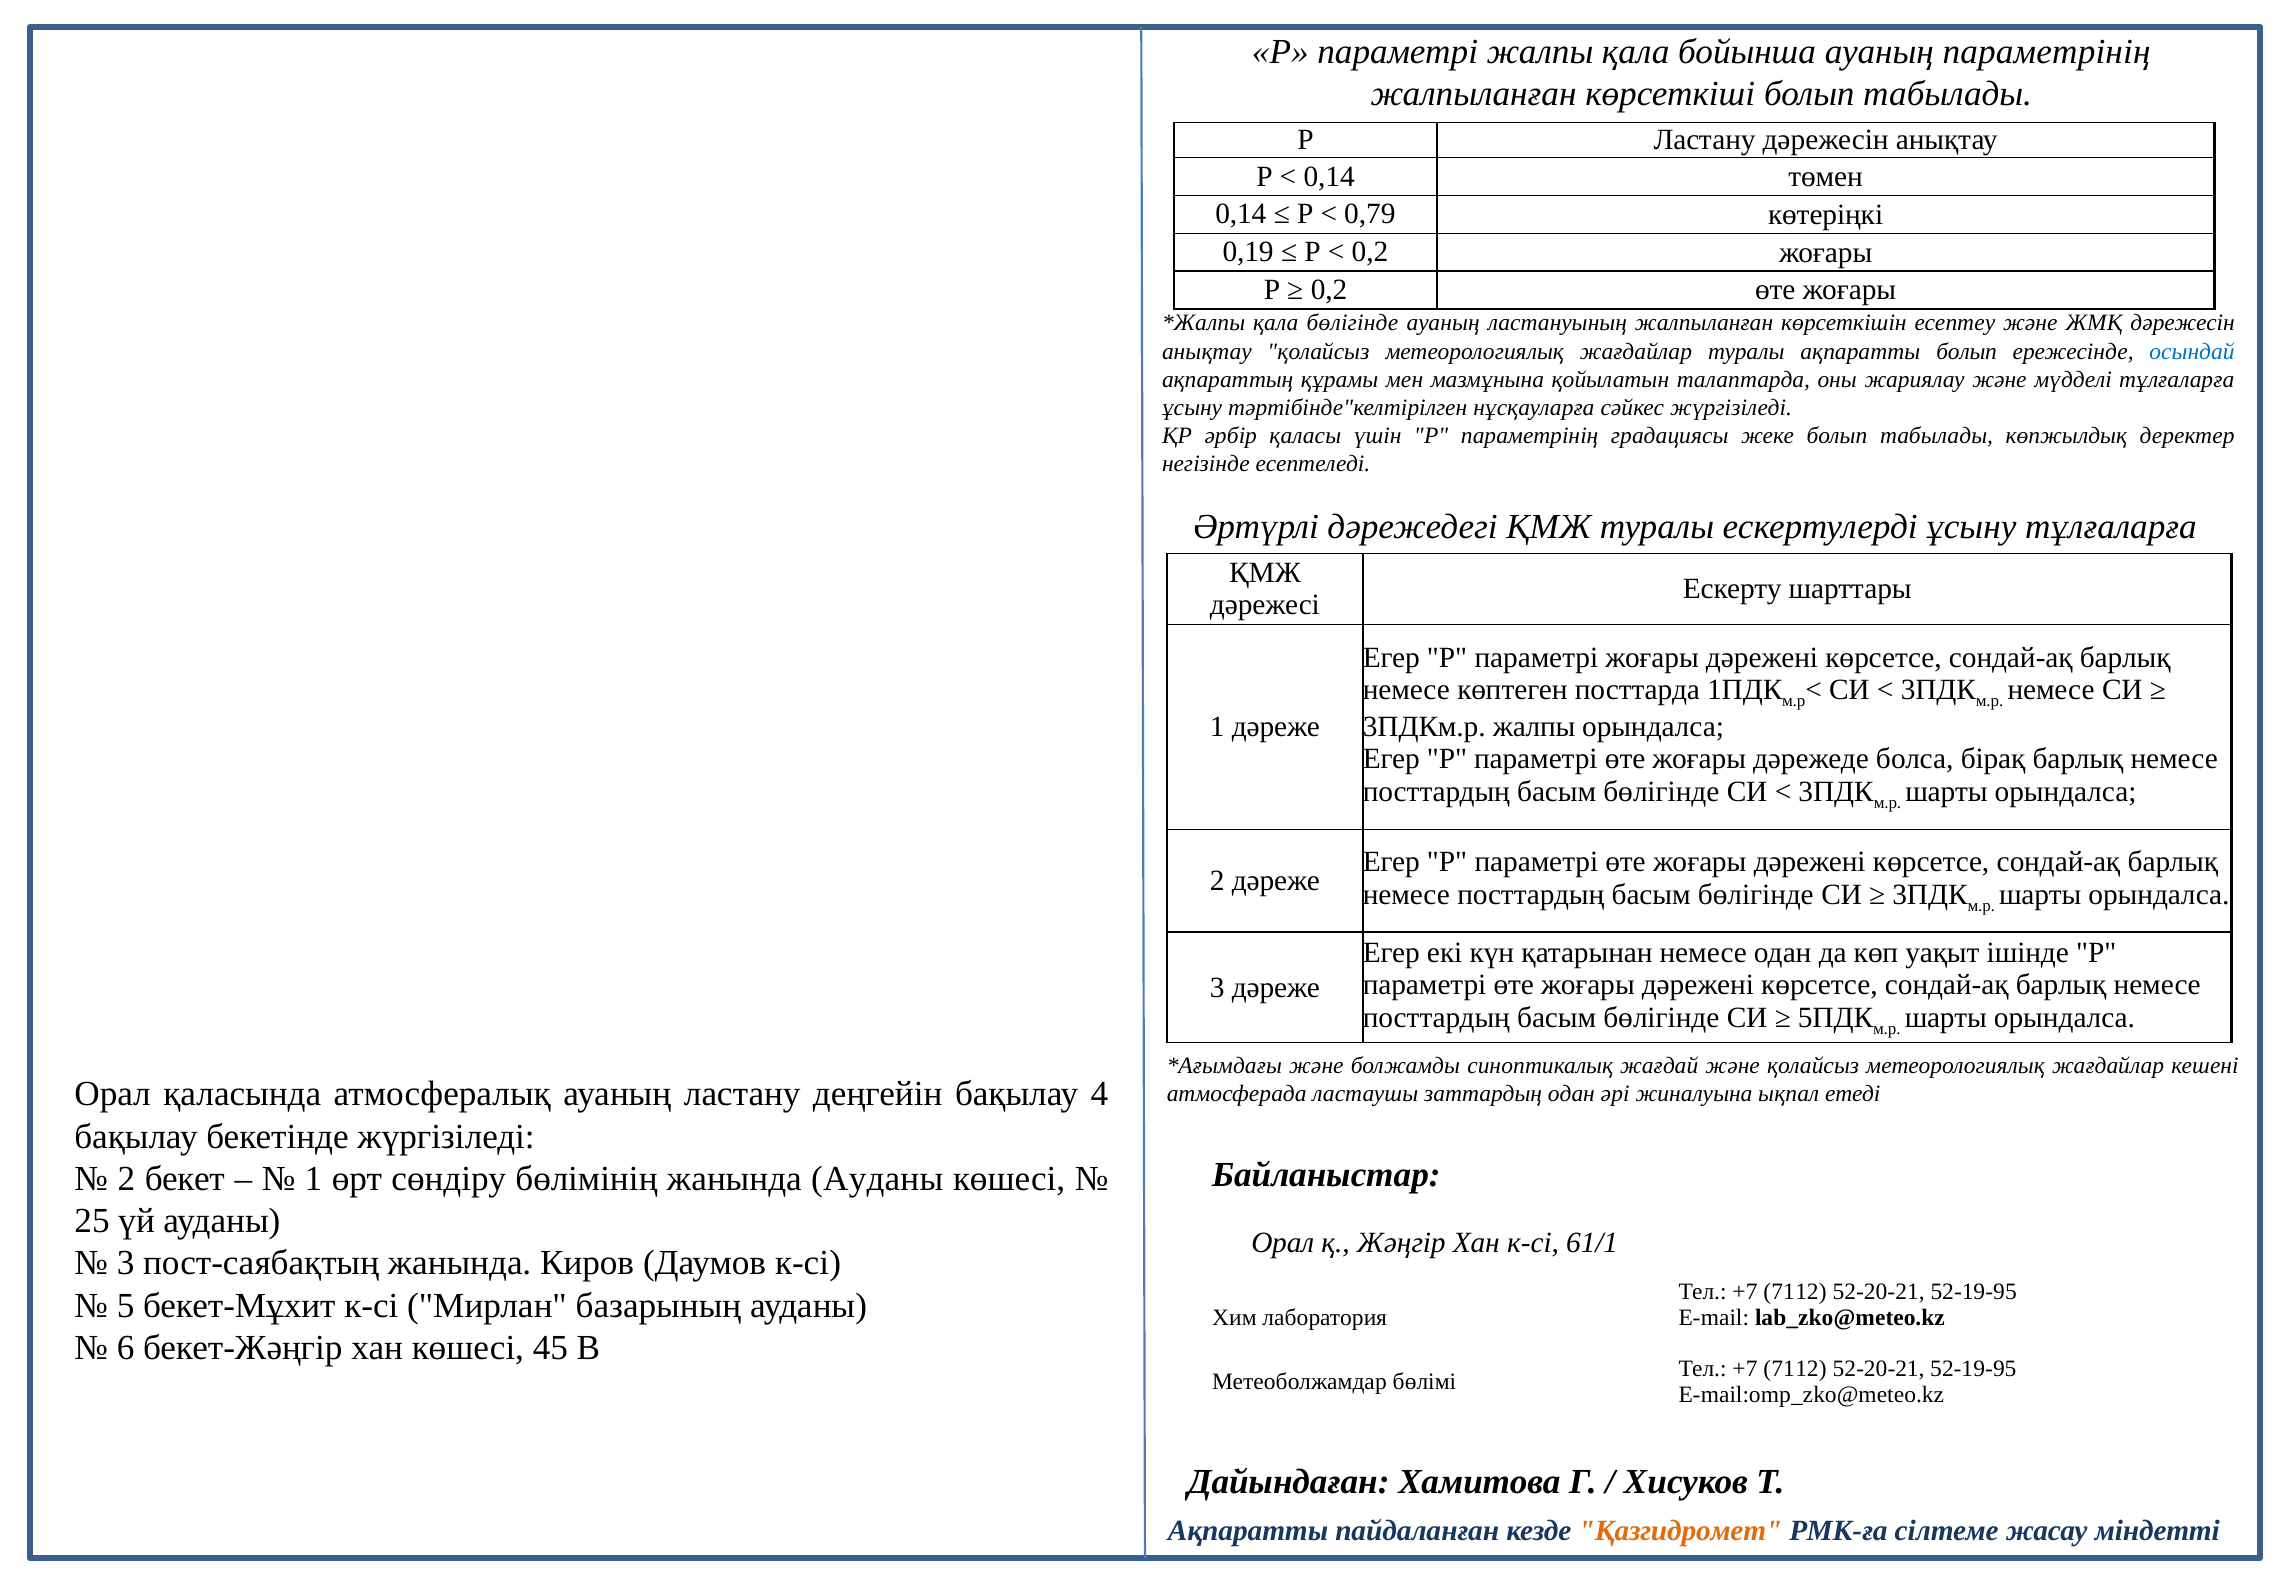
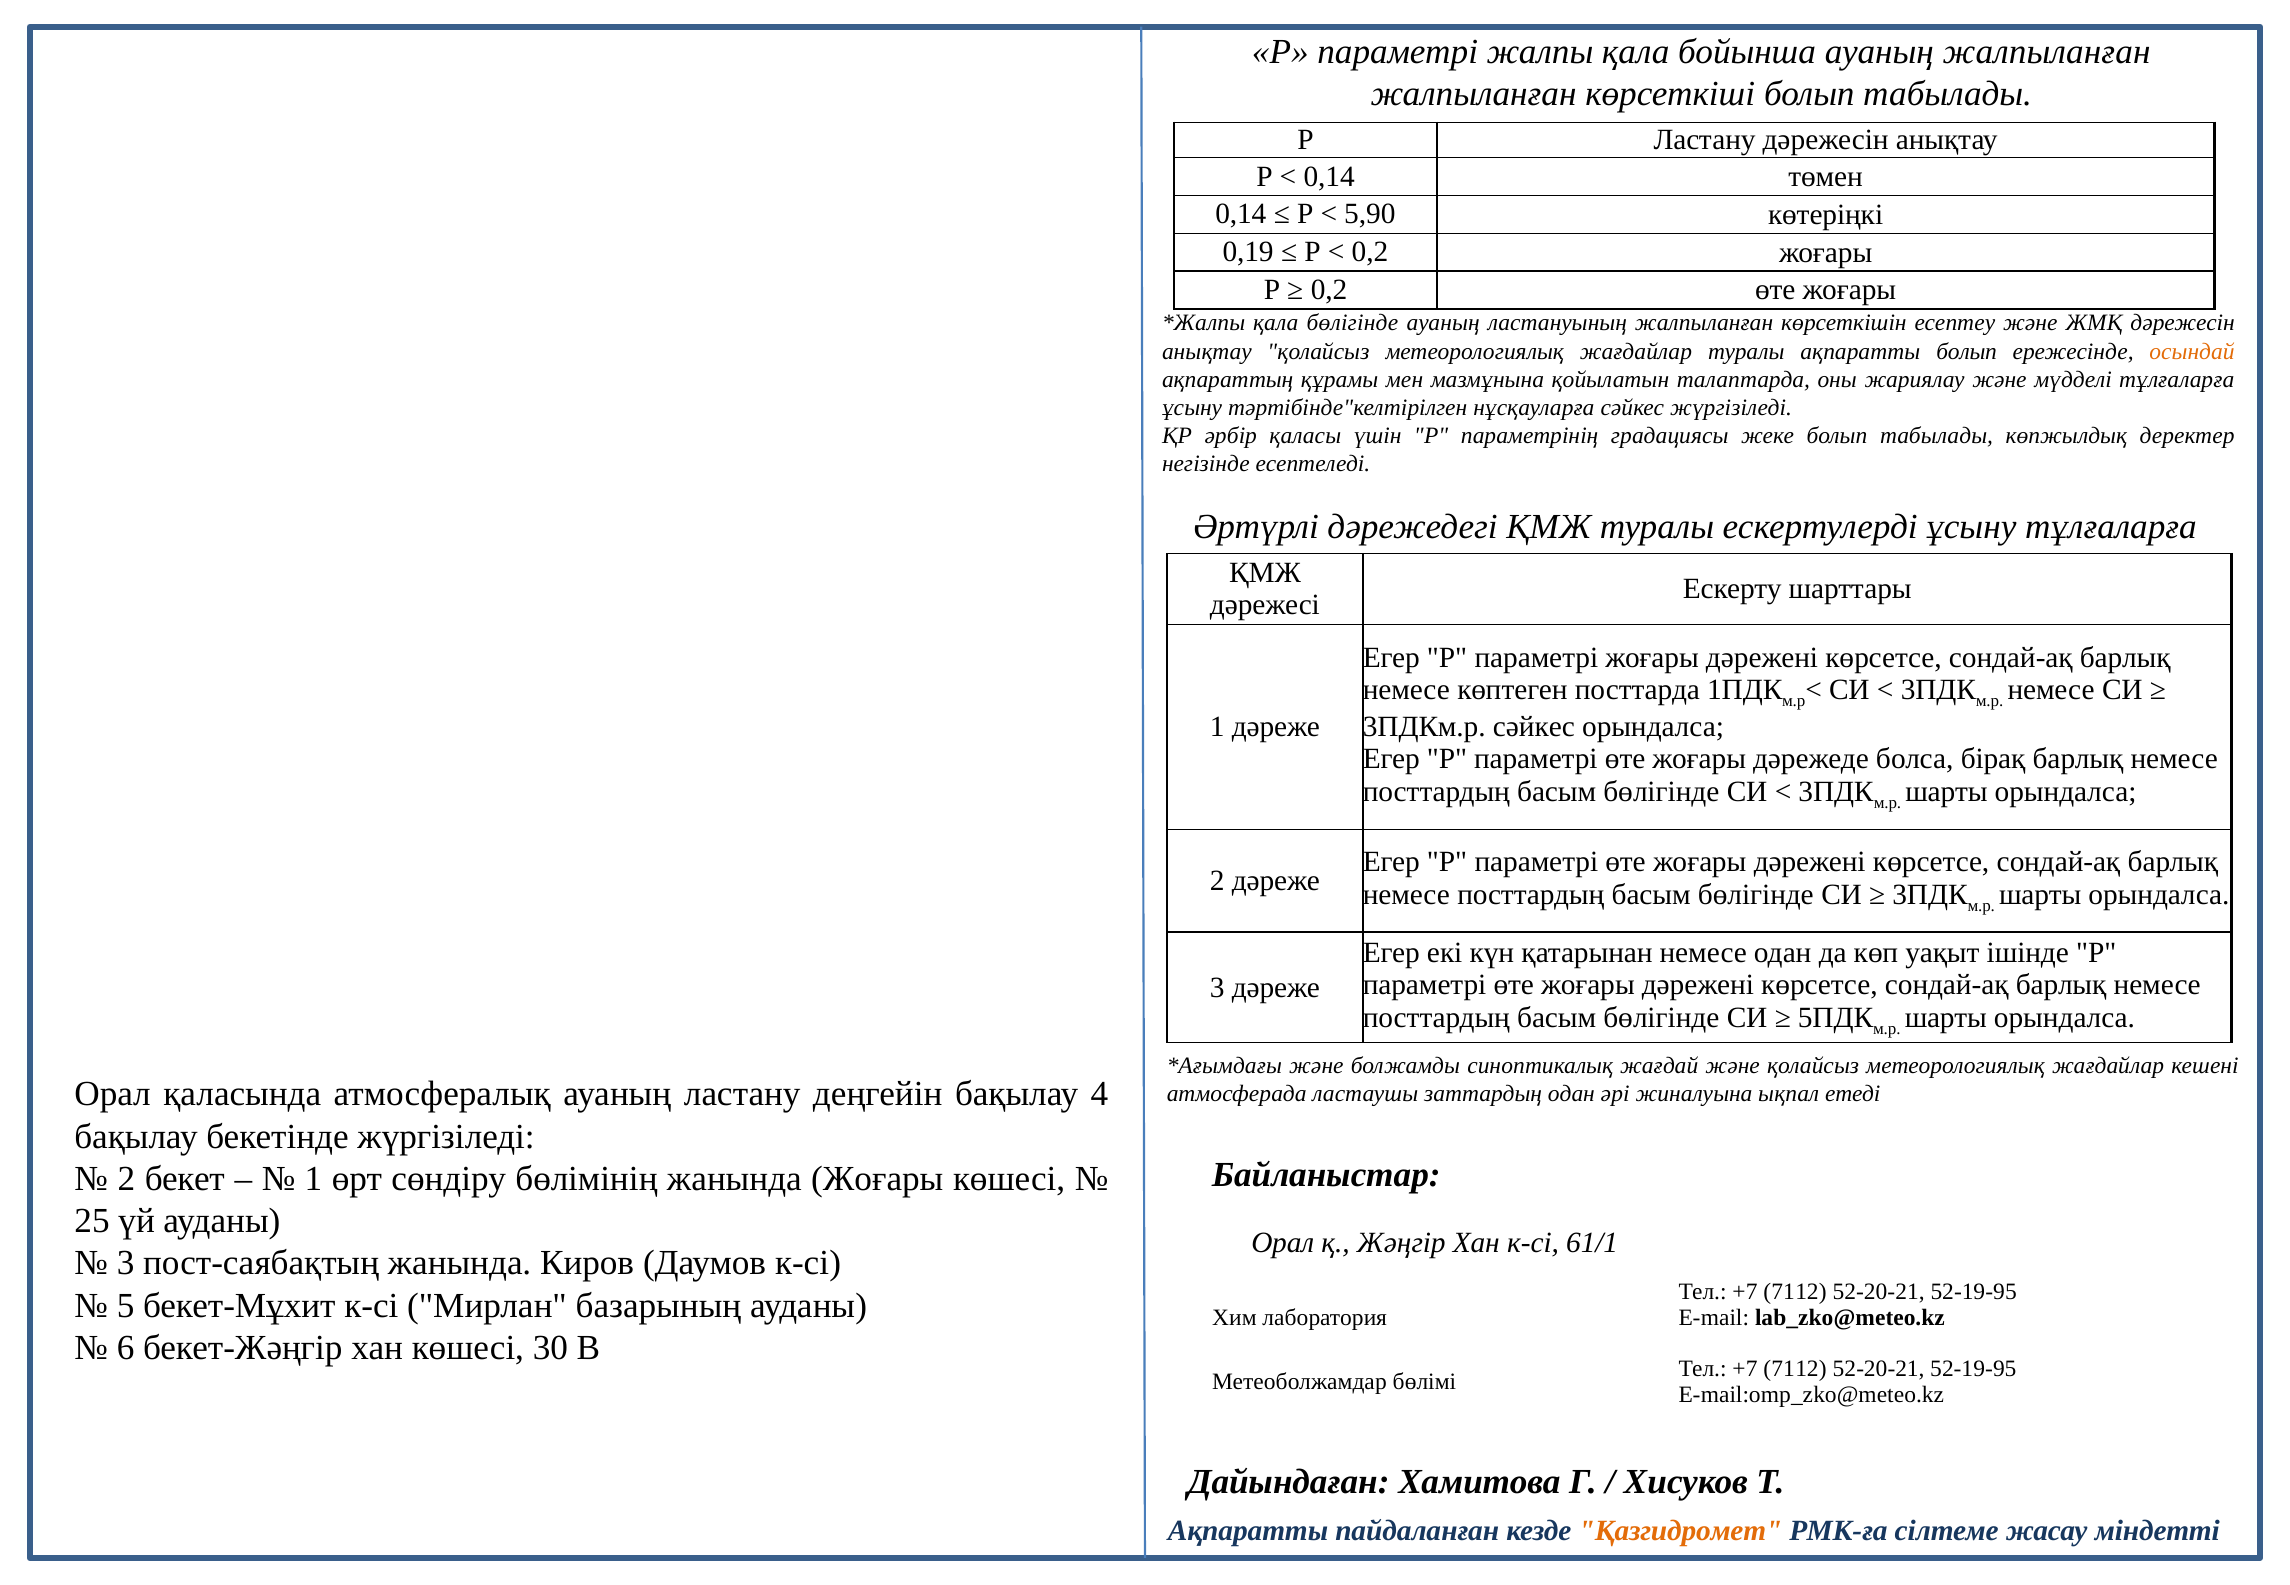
ауаның параметрінің: параметрінің -> жалпыланған (2047, 51)
0,79: 0,79 -> 5,90 (1370, 214)
осындай colour: blue -> orange (2192, 351)
3ПДКм.р жалпы: жалпы -> сәйкес (1534, 727)
жанында Ауданы: Ауданы -> Жоғары (877, 1179)
45: 45 -> 30 (550, 1348)
